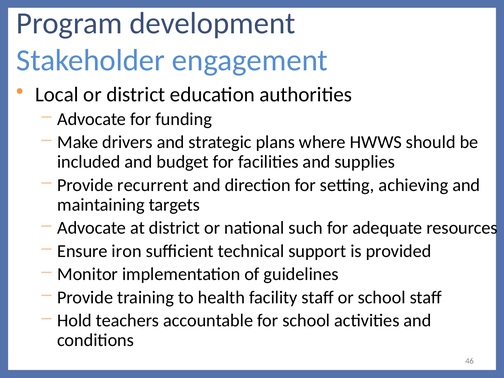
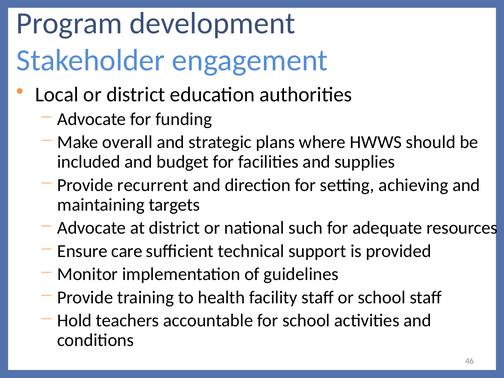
drivers: drivers -> overall (127, 142)
iron: iron -> care (127, 251)
